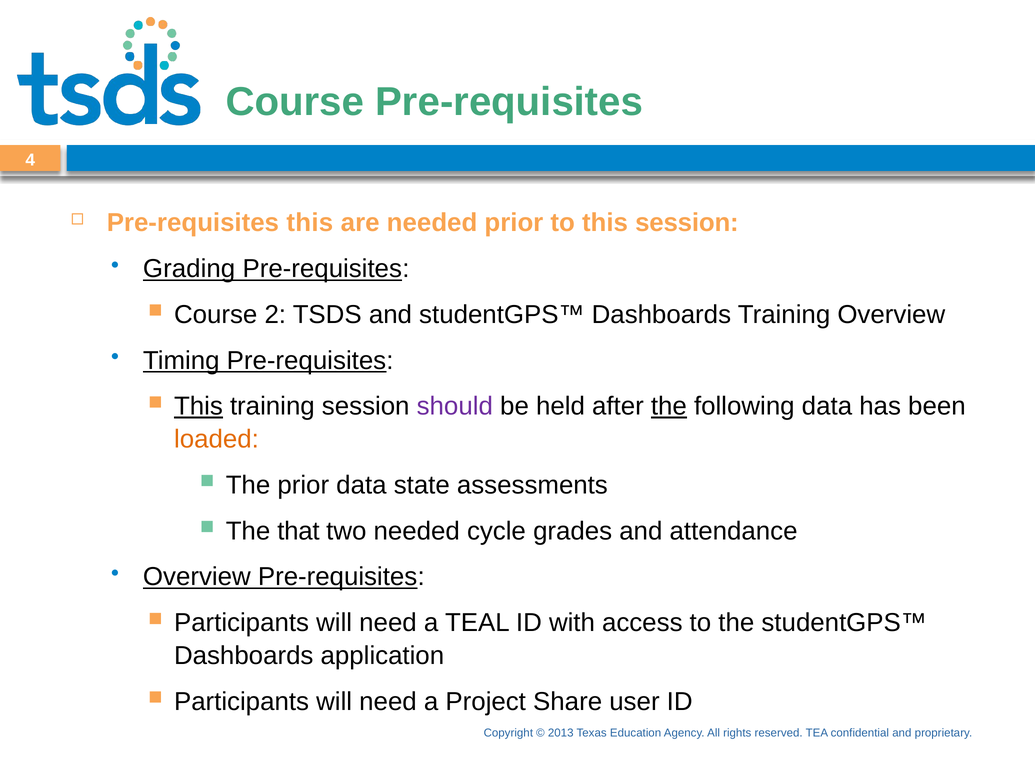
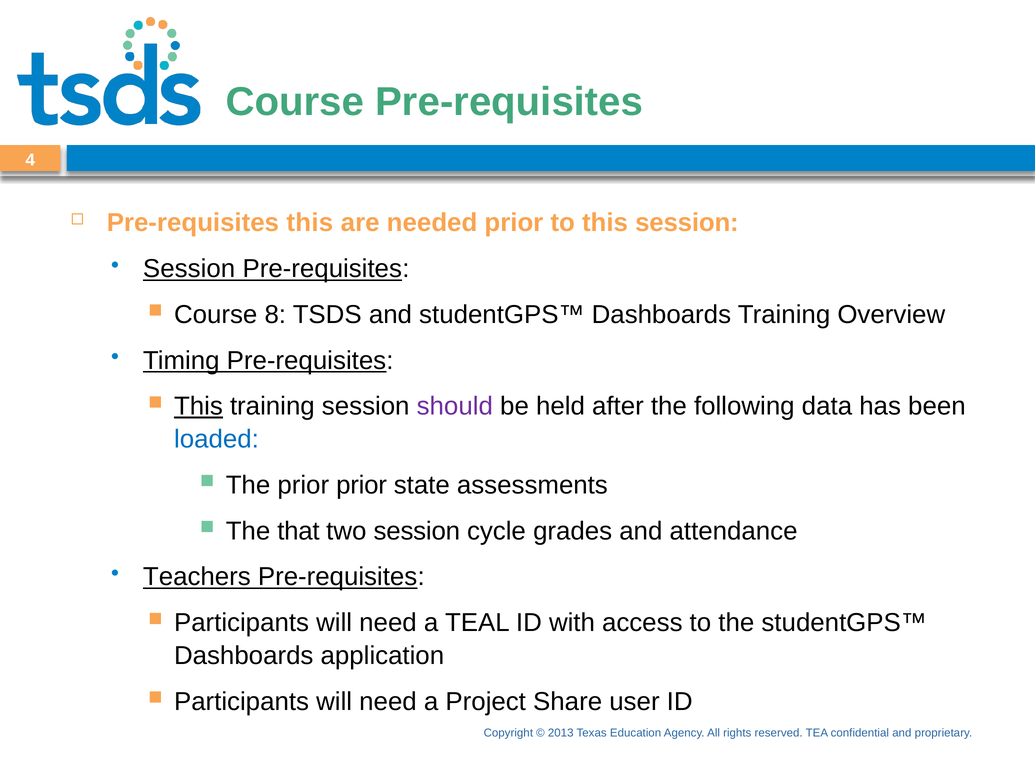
Grading: Grading -> Session (189, 268)
2: 2 -> 8 (275, 314)
the underline: present -> none (669, 406)
loaded colour: orange -> blue (216, 439)
prior data: data -> prior (362, 485)
two needed: needed -> session (417, 531)
Overview: Overview -> Teachers (197, 576)
